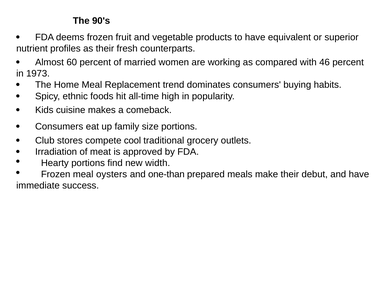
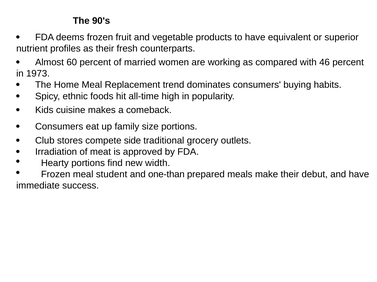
cool: cool -> side (132, 141)
oysters: oysters -> student (112, 175)
